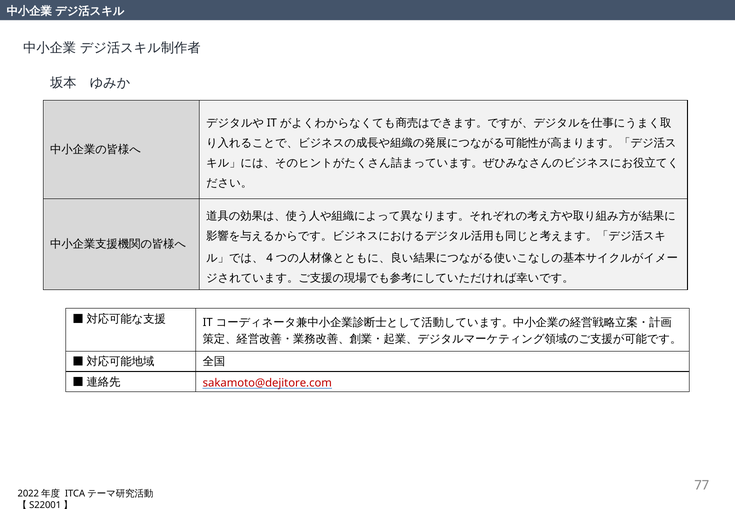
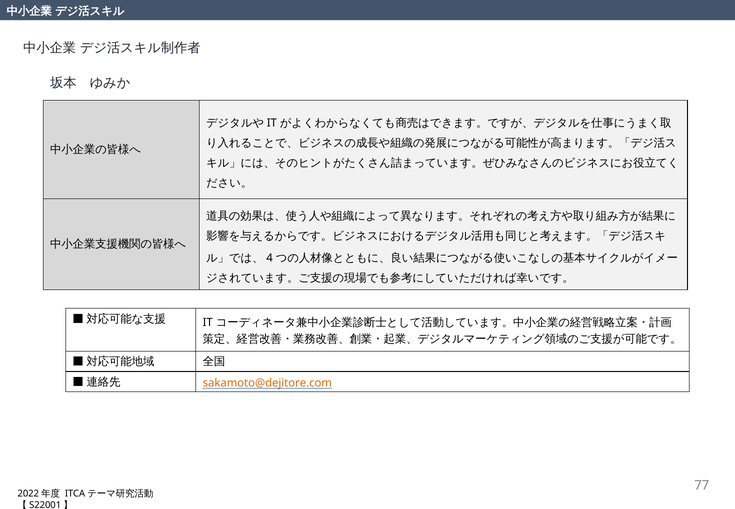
sakamoto@dejitore.com colour: red -> orange (267, 383)
